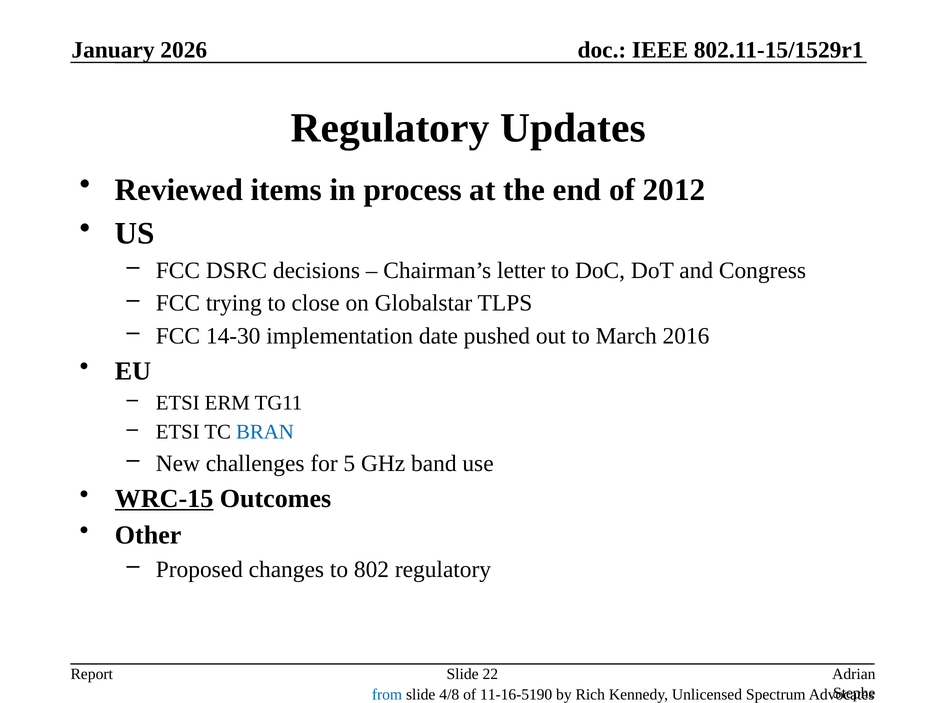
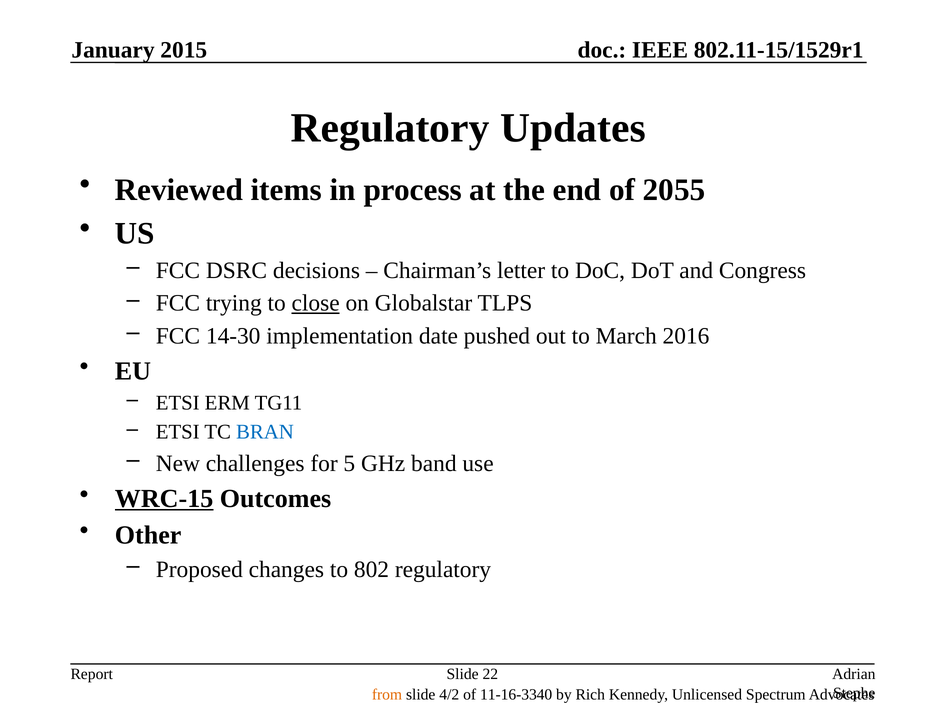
2026: 2026 -> 2015 (184, 50)
2012: 2012 -> 2055 (674, 190)
close underline: none -> present (316, 303)
from colour: blue -> orange (387, 694)
4/8: 4/8 -> 4/2 (449, 694)
11-16-5190: 11-16-5190 -> 11-16-3340 (516, 694)
